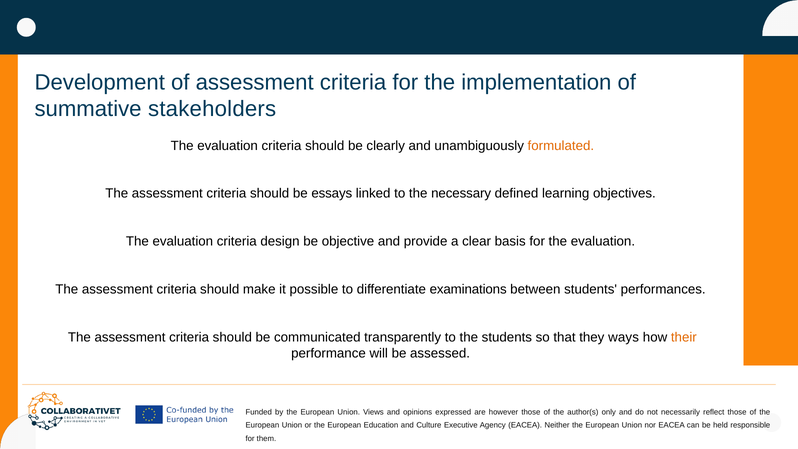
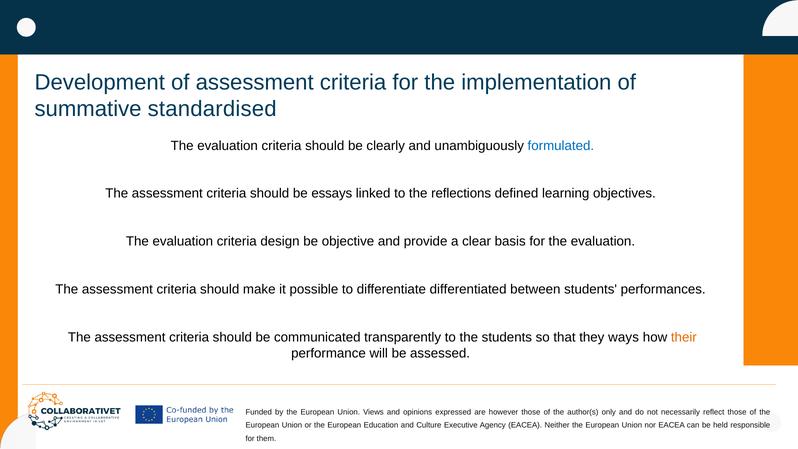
stakeholders: stakeholders -> standardised (212, 109)
formulated colour: orange -> blue (561, 146)
necessary: necessary -> reflections (461, 193)
examinations: examinations -> differentiated (468, 289)
